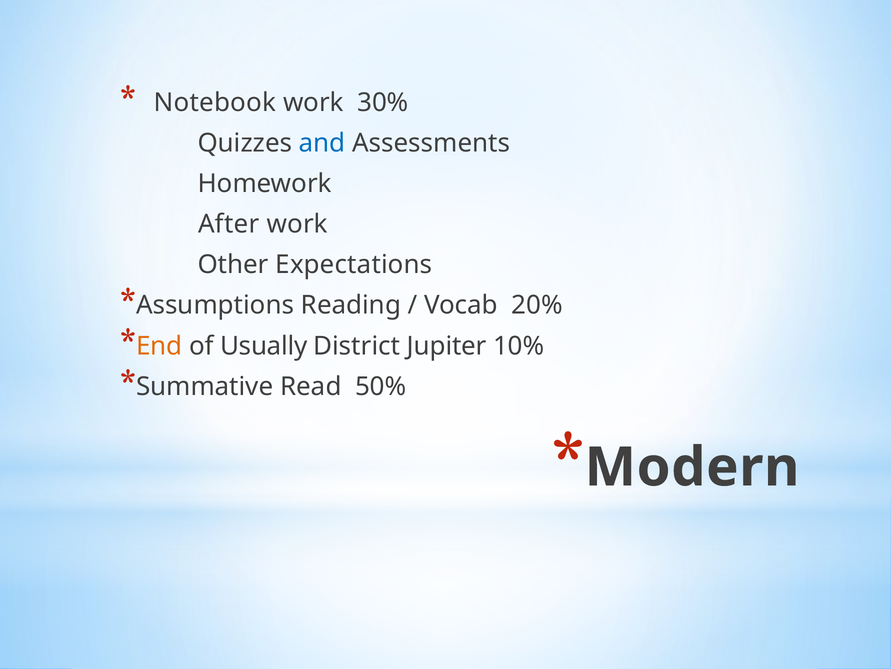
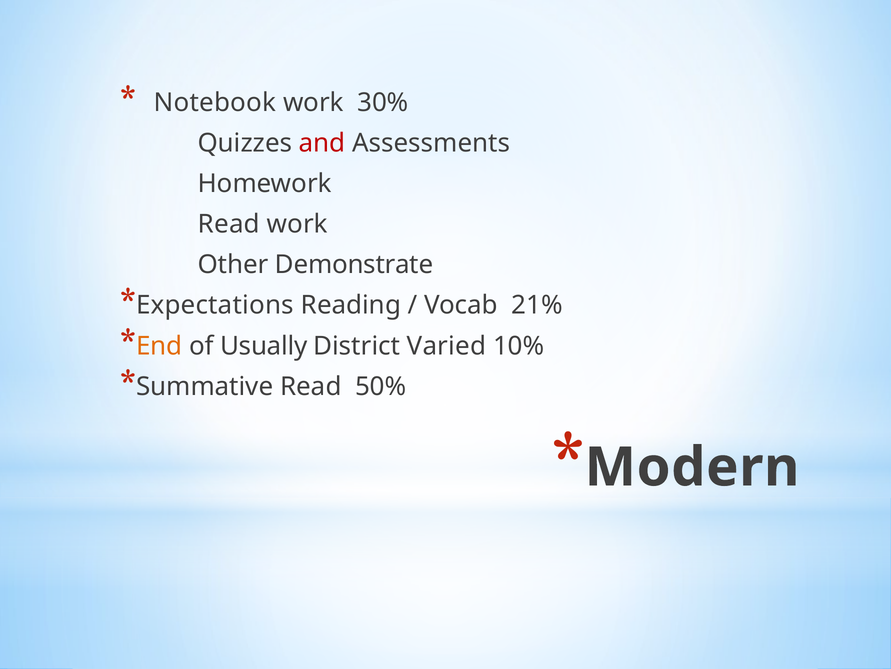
and colour: blue -> red (322, 143)
After: After -> Read (229, 224)
Expectations: Expectations -> Demonstrate (354, 265)
Assumptions: Assumptions -> Expectations (215, 305)
20%: 20% -> 21% (537, 305)
Jupiter: Jupiter -> Varied (447, 346)
